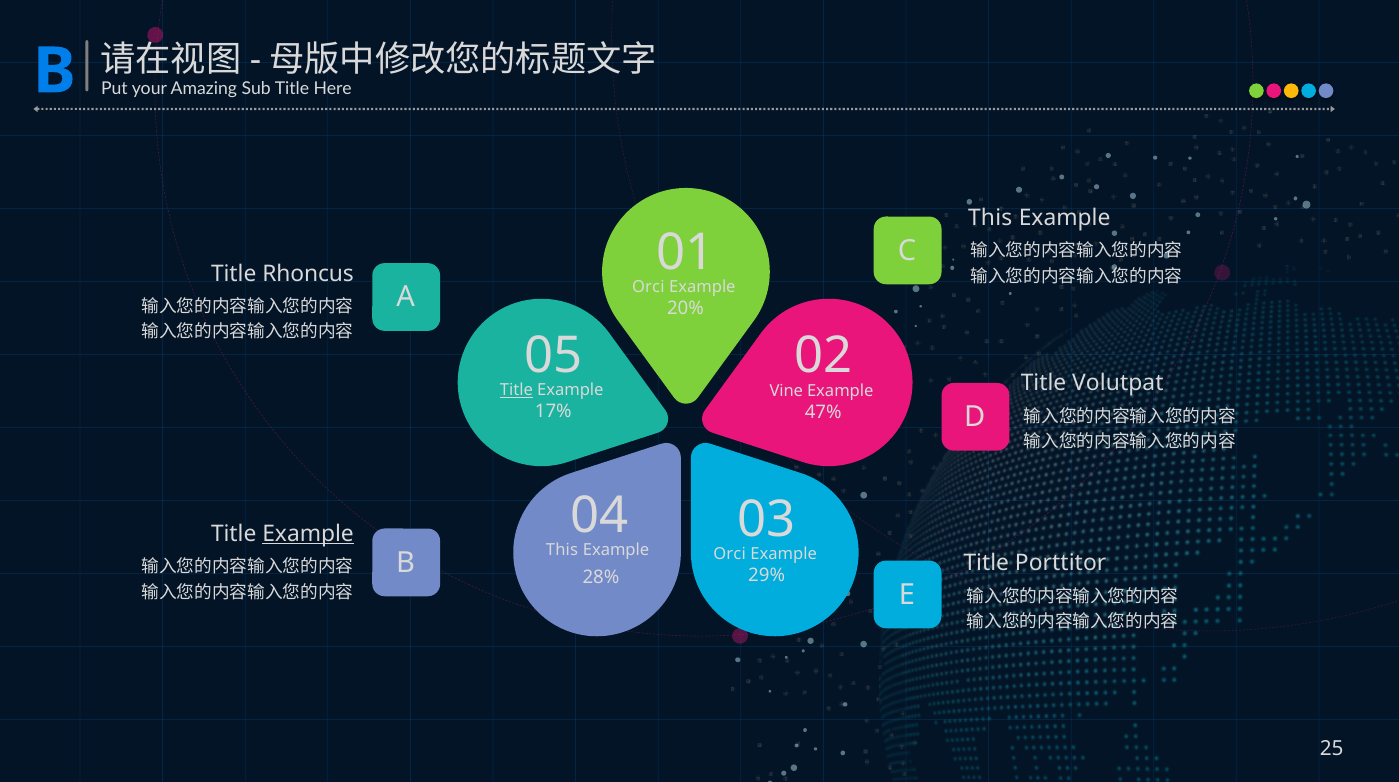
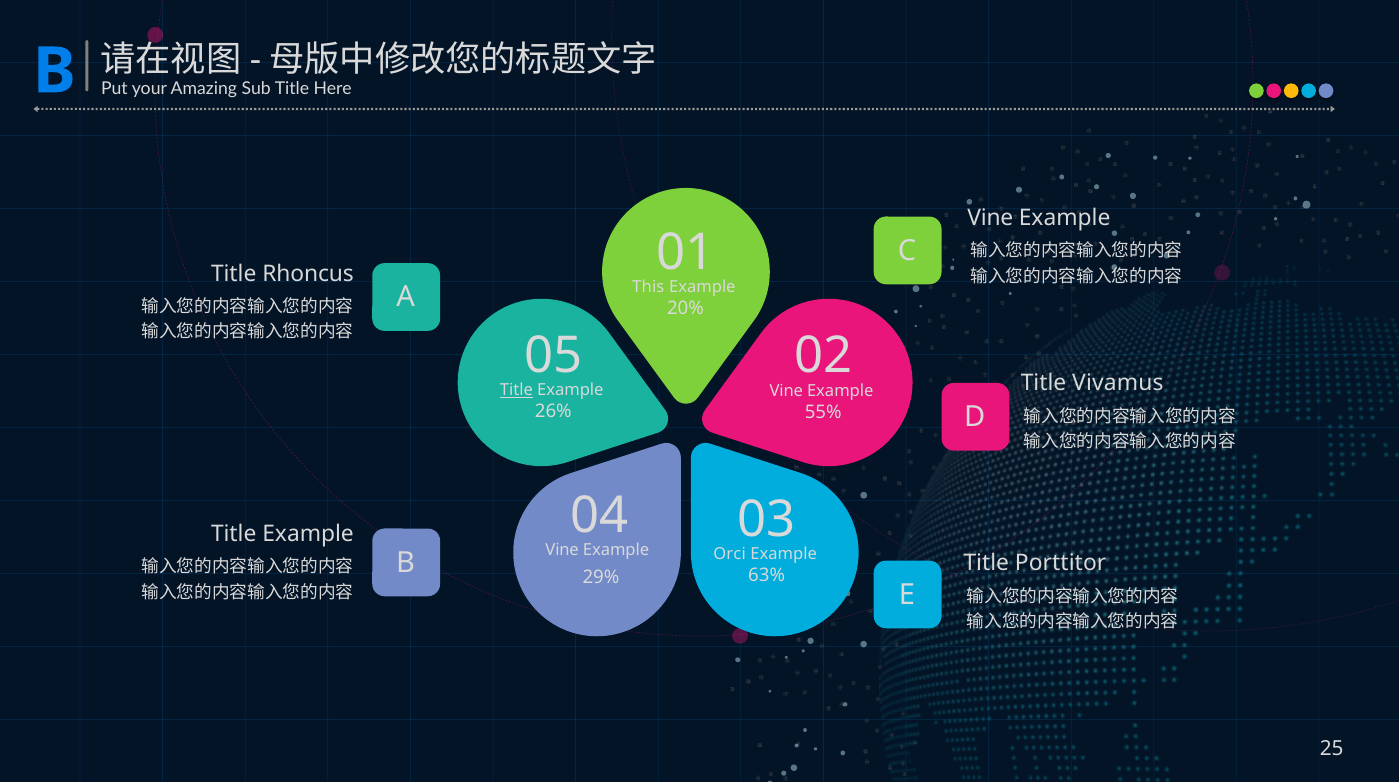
This: This -> Vine (990, 218)
Orci: Orci -> This (648, 287)
Volutpat: Volutpat -> Vivamus (1118, 383)
17%: 17% -> 26% (553, 412)
47%: 47% -> 55% (823, 412)
Example underline: present -> none (308, 534)
This: This -> Vine (562, 550)
29%: 29% -> 63% (767, 575)
28%: 28% -> 29% (601, 577)
